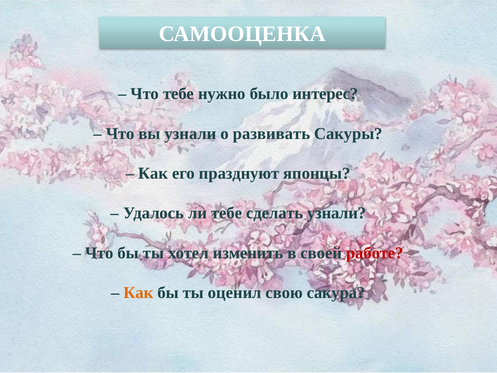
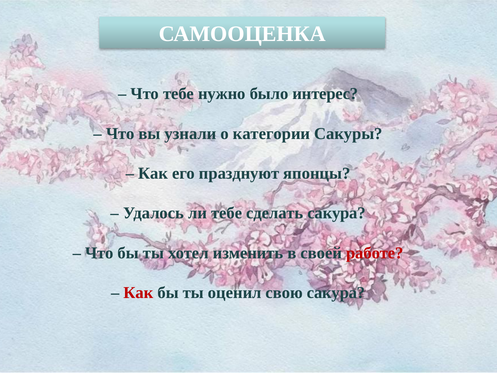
развивать: развивать -> категории (271, 133)
сделать узнали: узнали -> сакура (337, 213)
Как colour: orange -> red (139, 293)
